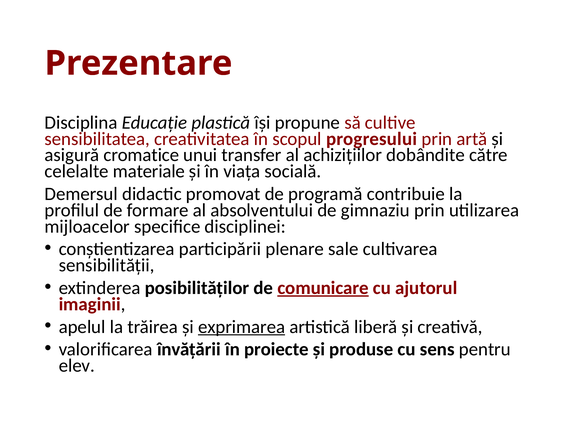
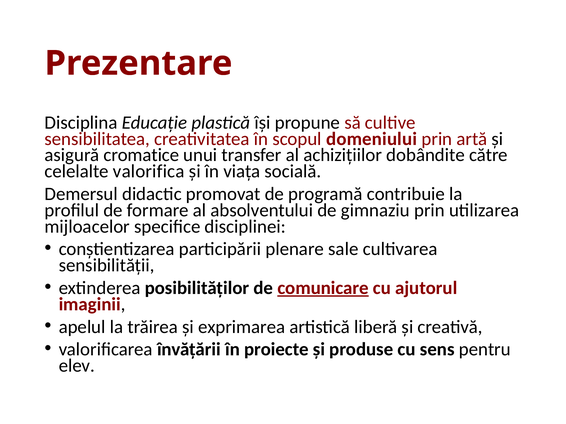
progresului: progresului -> domeniului (372, 139)
materiale: materiale -> valorifica (149, 172)
exprimarea underline: present -> none (242, 327)
